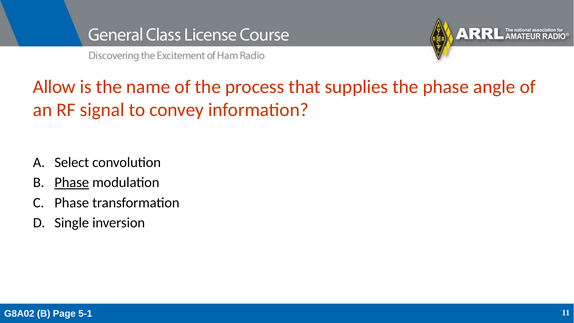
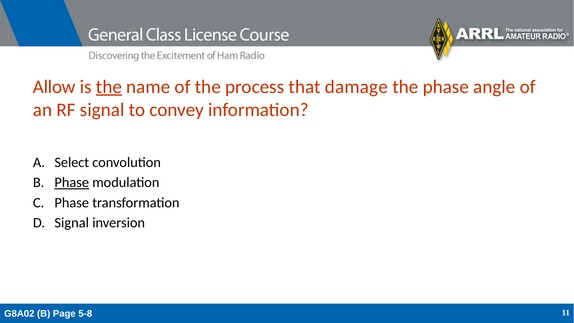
the underline: none -> present (109, 87)
supplies: supplies -> damage (356, 87)
Single: Single -> Signal (72, 223)
5-1: 5-1 -> 5-8 (85, 313)
